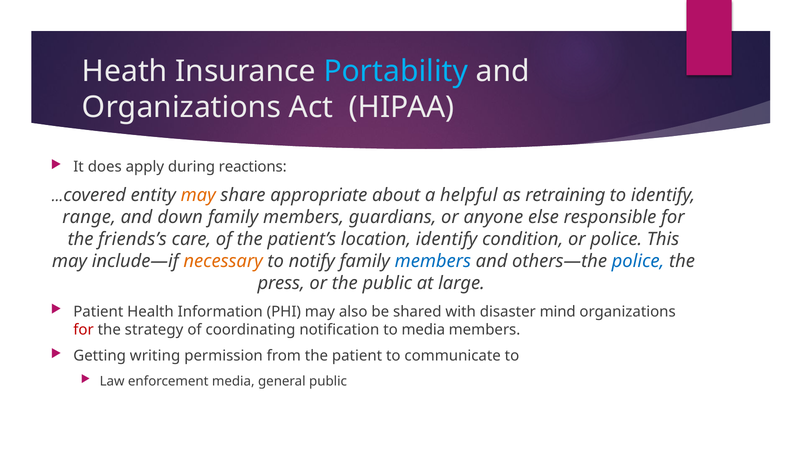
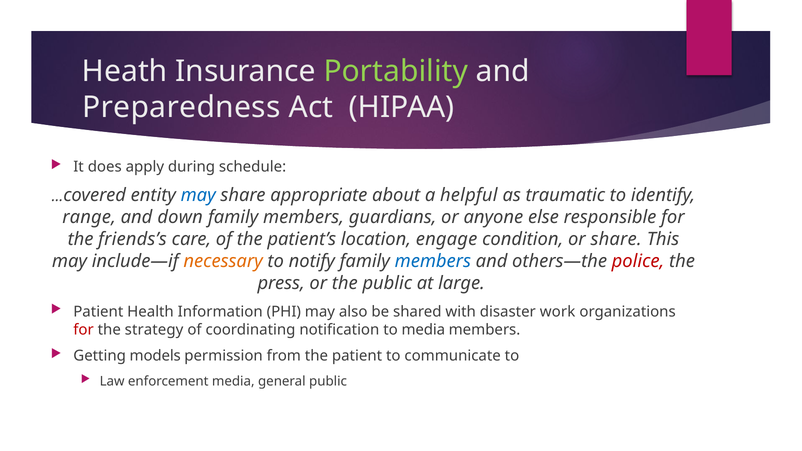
Portability colour: light blue -> light green (396, 71)
Organizations: Organizations -> Preparedness (181, 107)
reactions: reactions -> schedule (253, 167)
may colour: orange -> blue (198, 195)
retraining: retraining -> traumatic (565, 195)
location identify: identify -> engage (447, 239)
or police: police -> share (616, 239)
police colour: blue -> red (638, 261)
mind: mind -> work (558, 312)
writing: writing -> models (155, 356)
